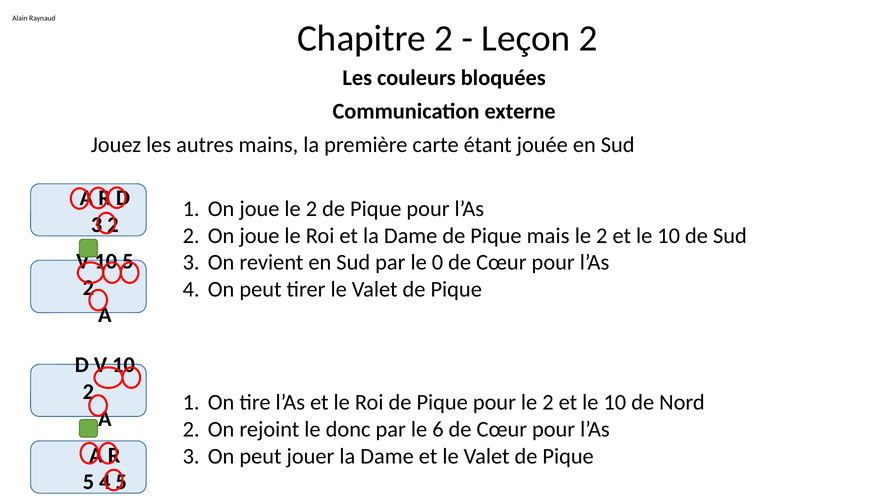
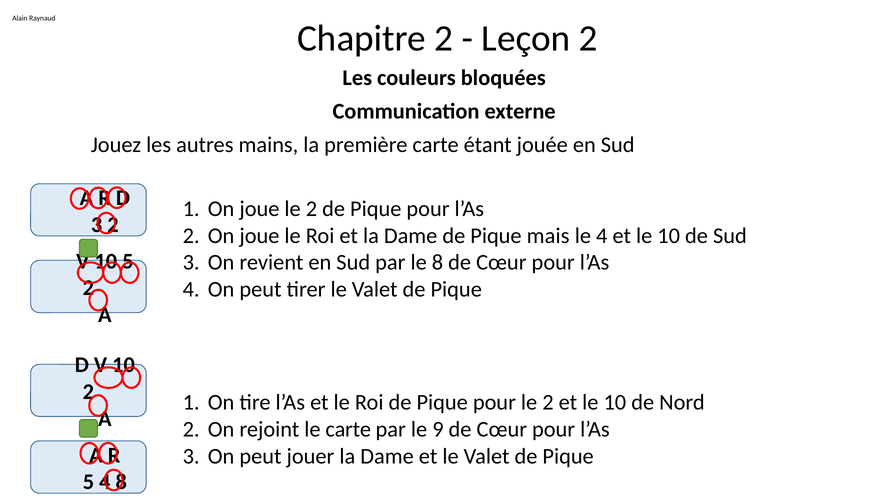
2: 2 -> 4 (602, 235)
le 0: 0 -> 8 (437, 262)
le donc: donc -> carte (348, 429)
6: 6 -> 9 (438, 429)
4 5: 5 -> 8 (121, 481)
